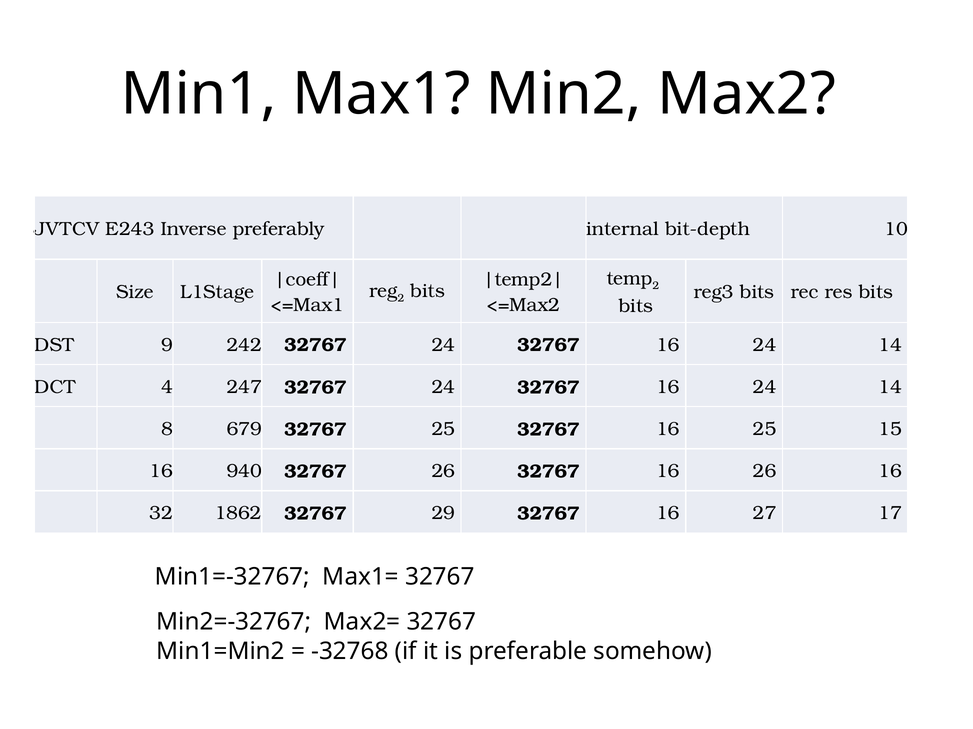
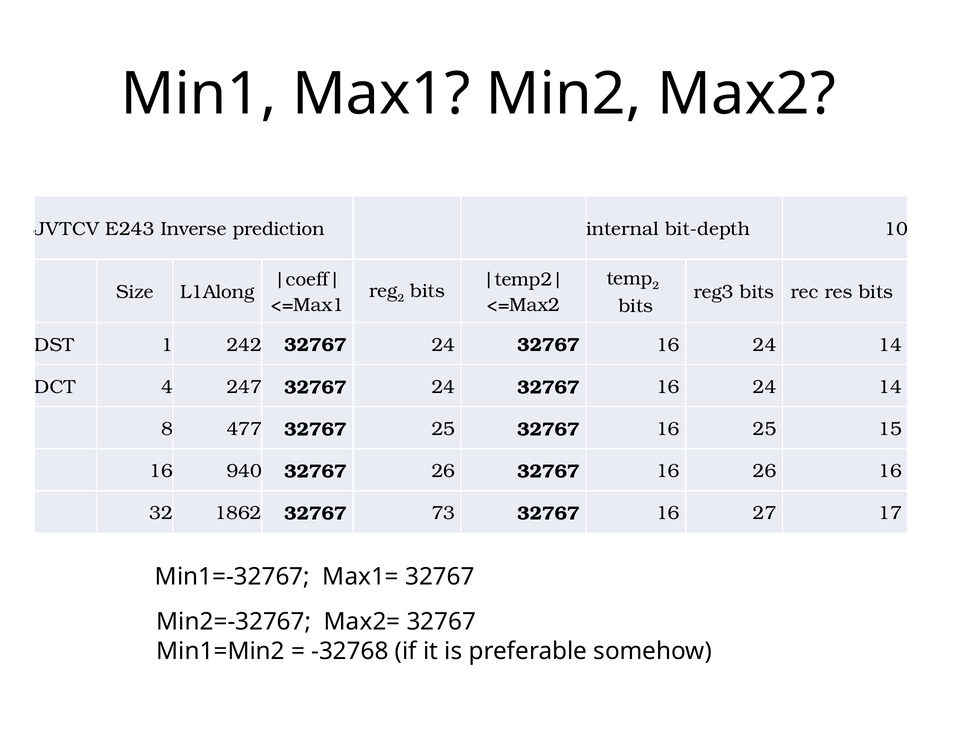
preferably: preferably -> prediction (279, 229)
L1Stage: L1Stage -> L1Along (217, 293)
9: 9 -> 1 (167, 345)
679: 679 -> 477 (244, 429)
29: 29 -> 73 (443, 514)
